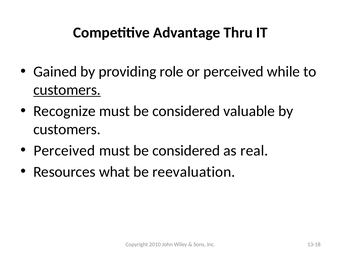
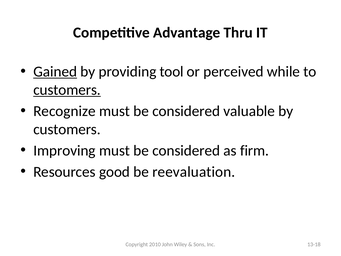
Gained underline: none -> present (55, 72)
role: role -> tool (172, 72)
Perceived: Perceived -> Improving (64, 150)
real: real -> firm (254, 150)
what: what -> good (114, 172)
